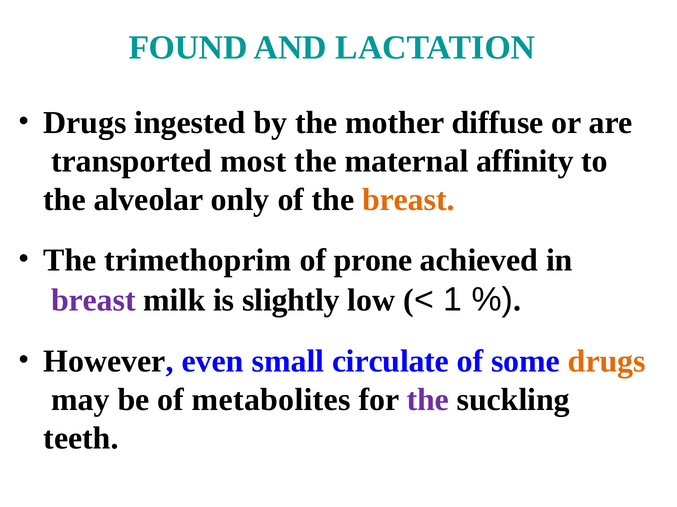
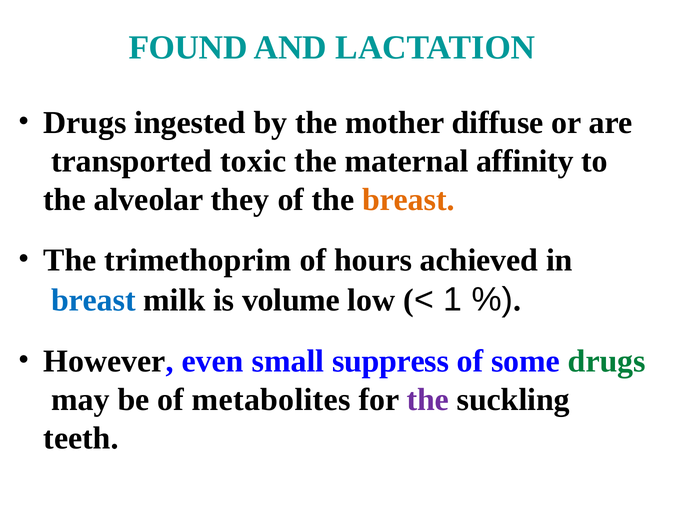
most: most -> toxic (253, 161)
only: only -> they (240, 200)
prone: prone -> hours (373, 261)
breast colour: purple -> blue (93, 301)
slightly: slightly -> volume (291, 301)
circulate: circulate -> suppress (391, 362)
drugs colour: orange -> green (607, 362)
